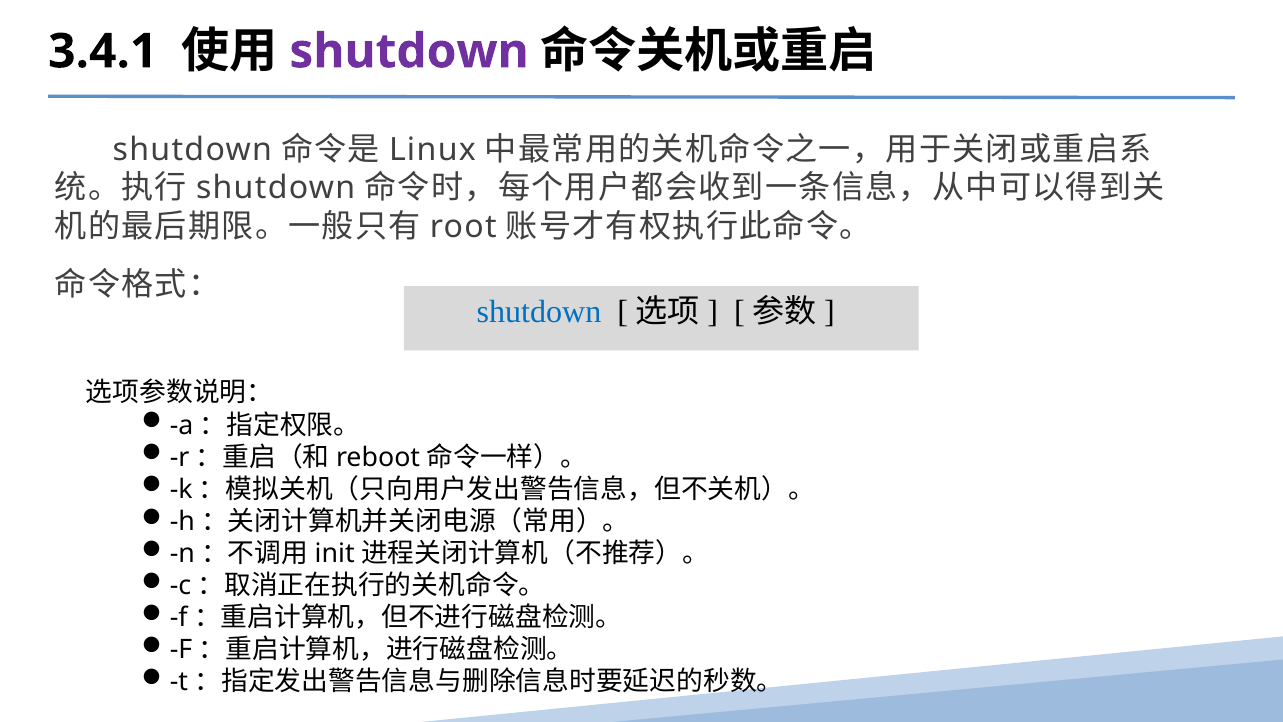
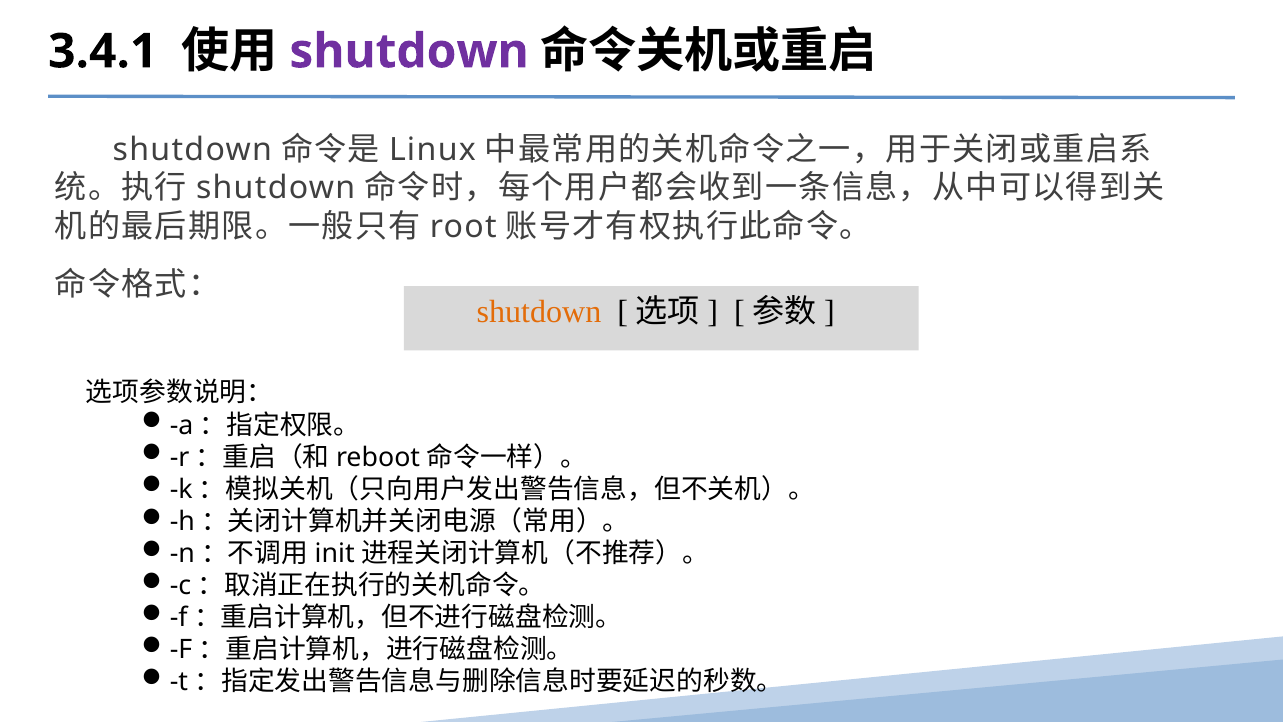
shutdown colour: blue -> orange (539, 312)
